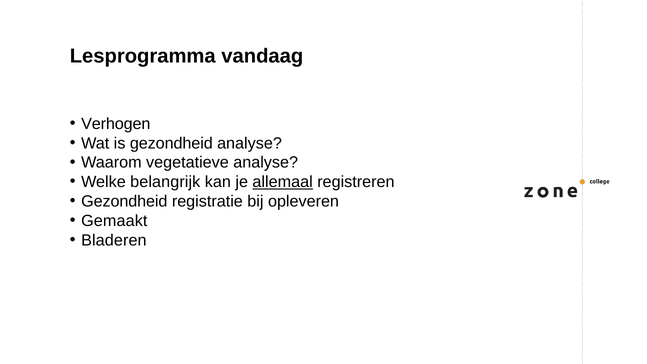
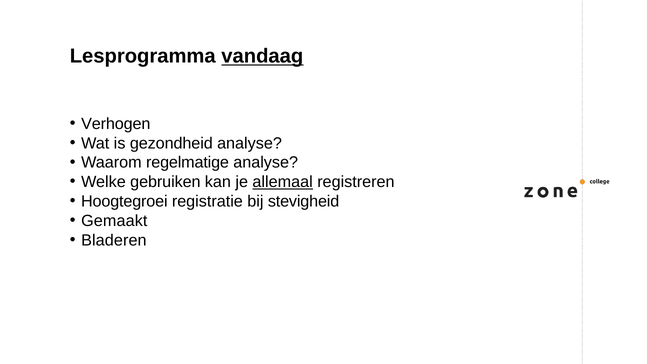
vandaag underline: none -> present (262, 56)
vegetatieve: vegetatieve -> regelmatige (188, 163)
belangrijk: belangrijk -> gebruiken (165, 182)
Gezondheid: Gezondheid -> Hoogtegroei (124, 201)
opleveren: opleveren -> stevigheid (304, 201)
